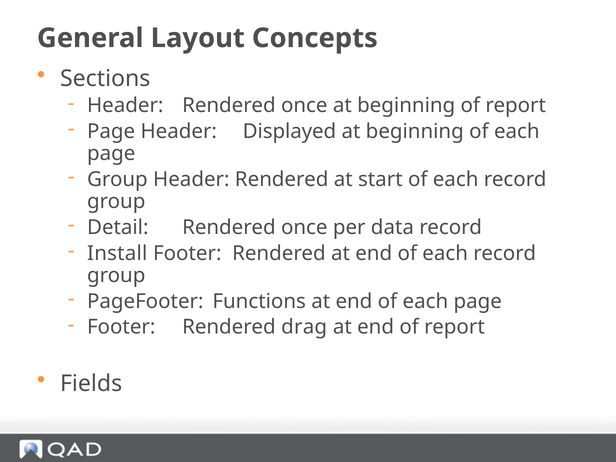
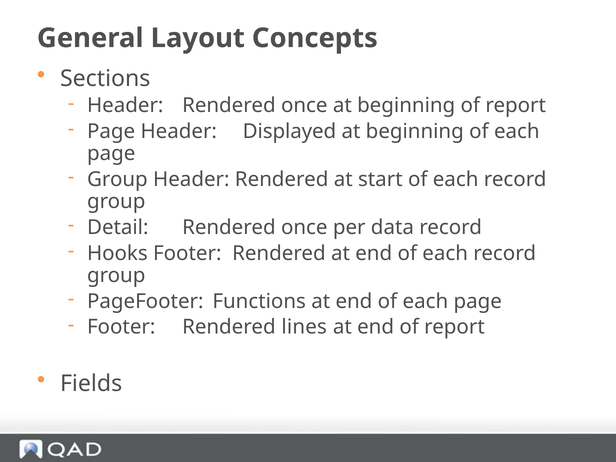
Install: Install -> Hooks (117, 253)
drag: drag -> lines (304, 327)
